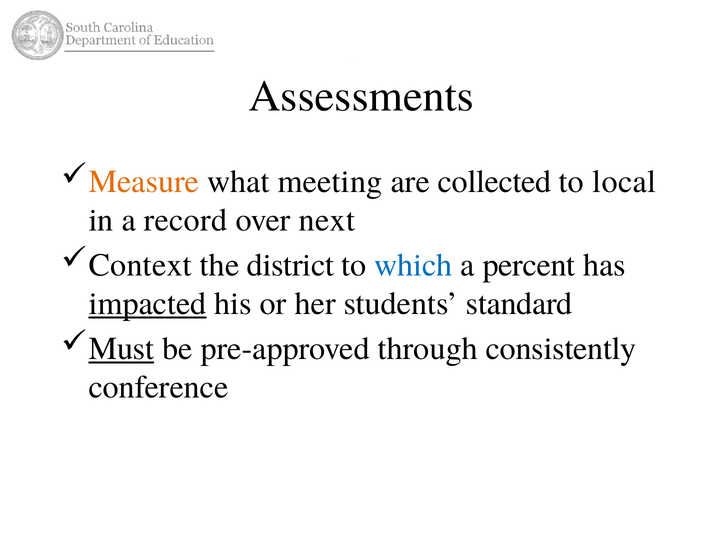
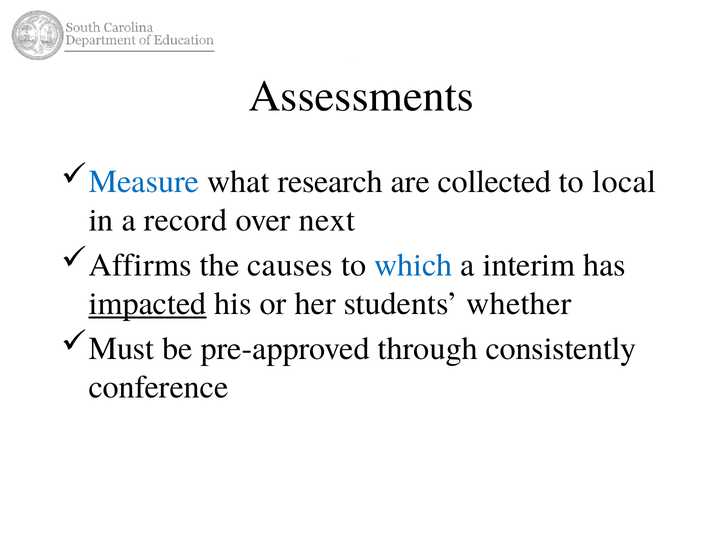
Measure colour: orange -> blue (144, 182)
meeting: meeting -> research (330, 182)
Context: Context -> Affirms (140, 265)
district: district -> causes (290, 265)
percent: percent -> interim (529, 265)
standard: standard -> whether (519, 304)
Must underline: present -> none (121, 349)
